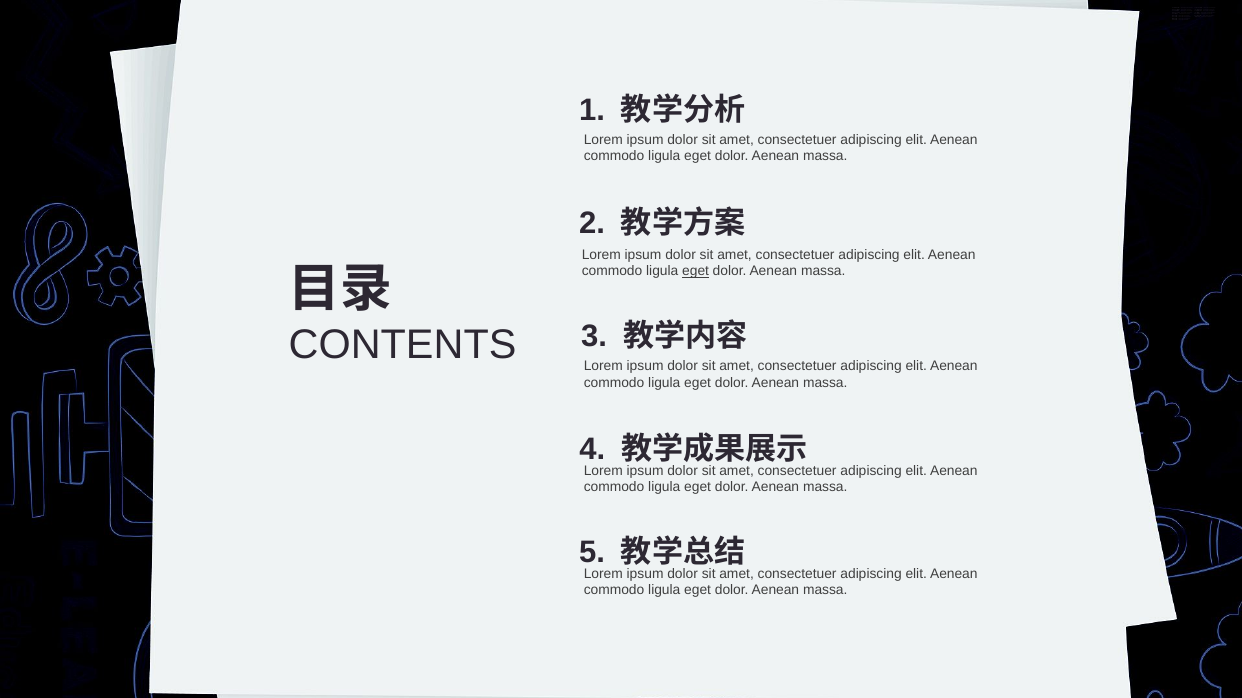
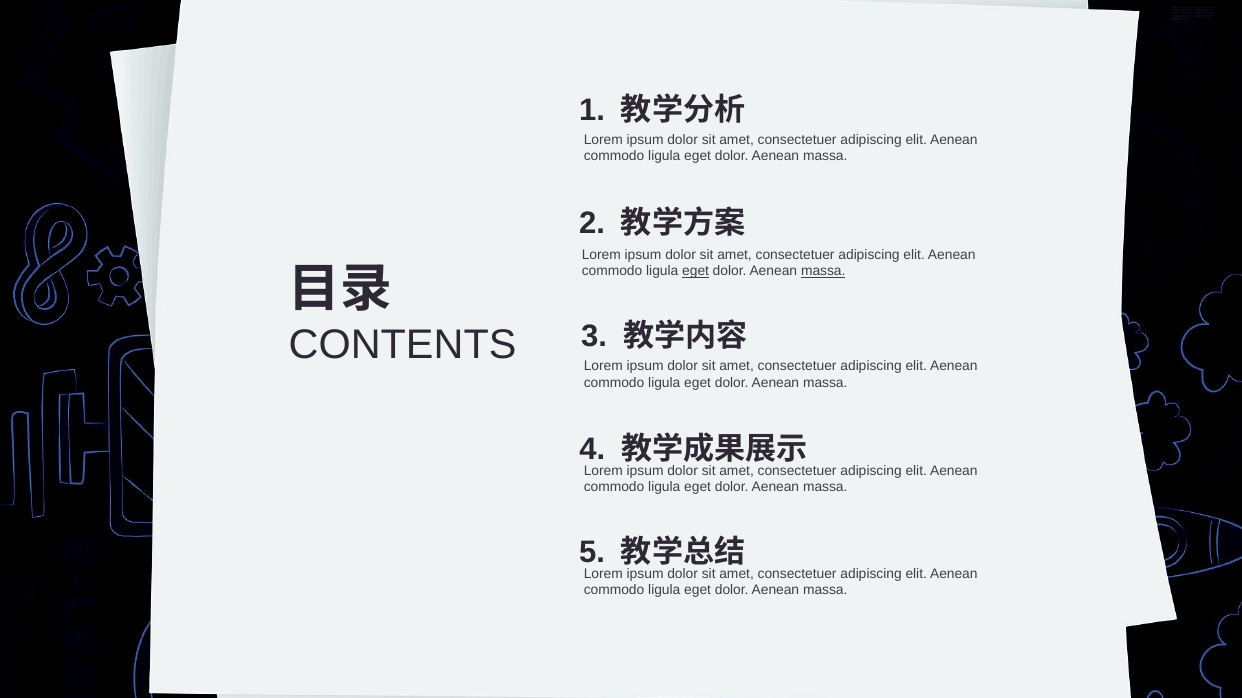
massa underline: none -> present (823, 271)
